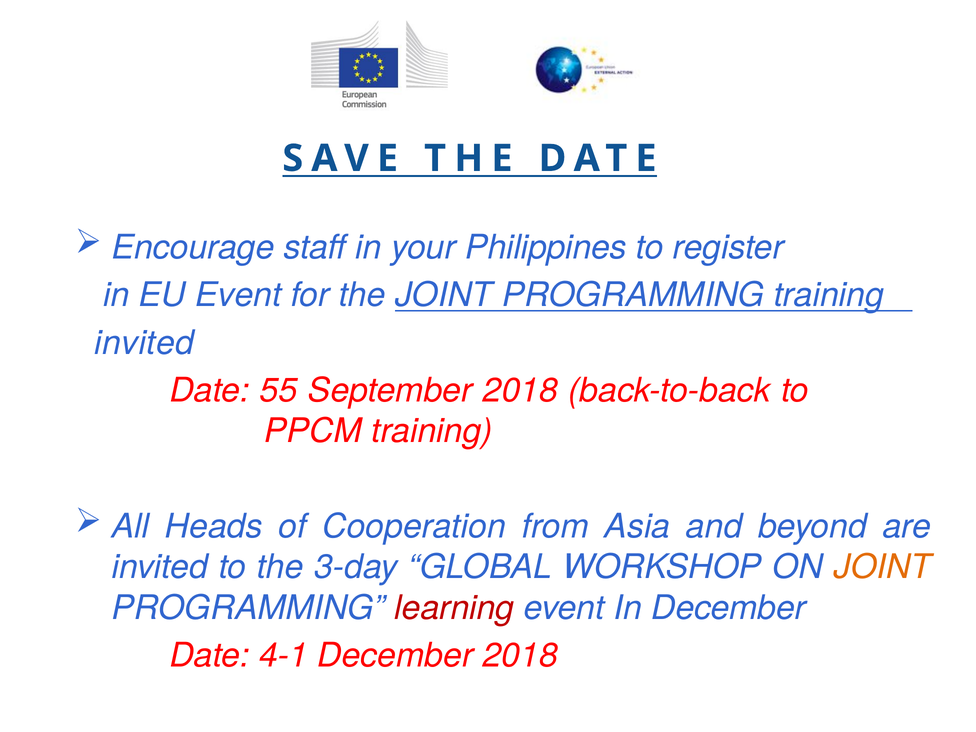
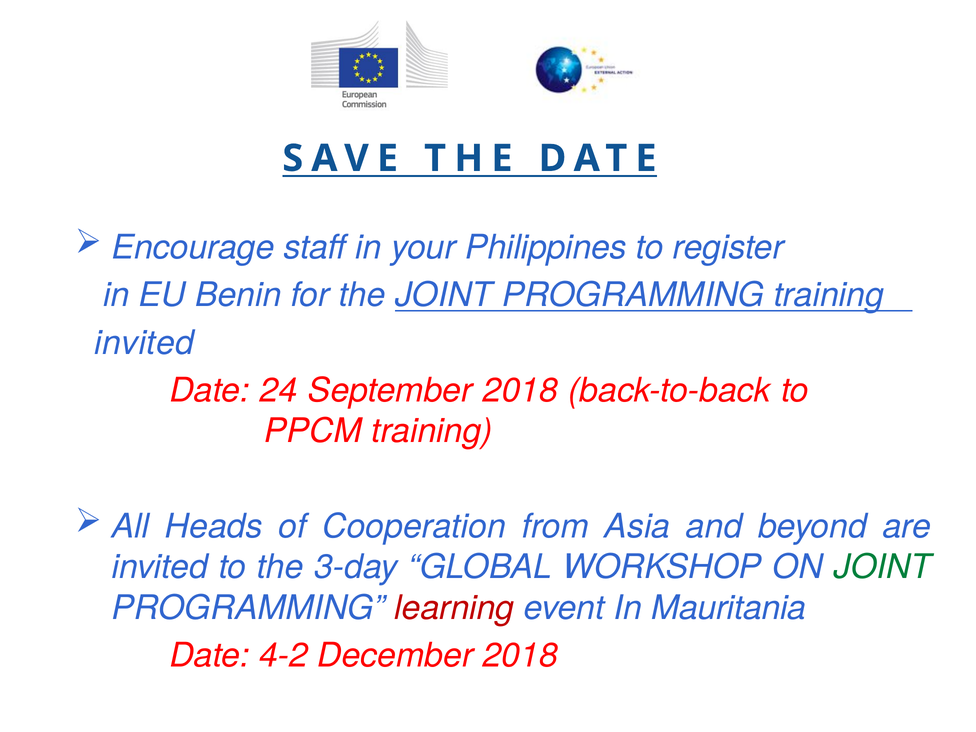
EU Event: Event -> Benin (238, 295)
55: 55 -> 24 (279, 391)
JOINT colour: orange -> green (883, 567)
In December: December -> Mauritania (729, 608)
4-1: 4-1 -> 4-2 (283, 656)
